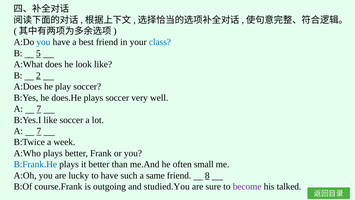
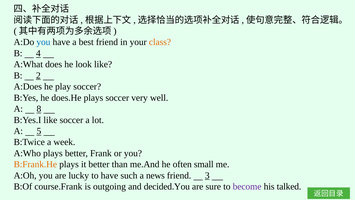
class colour: blue -> orange (160, 42)
5: 5 -> 4 (38, 53)
7: 7 -> 8 (39, 109)
7: 7 -> 5 (39, 131)
B:Frank.He colour: blue -> orange (35, 164)
same: same -> news (155, 175)
8: 8 -> 3 (207, 175)
studied.You: studied.You -> decided.You (167, 186)
